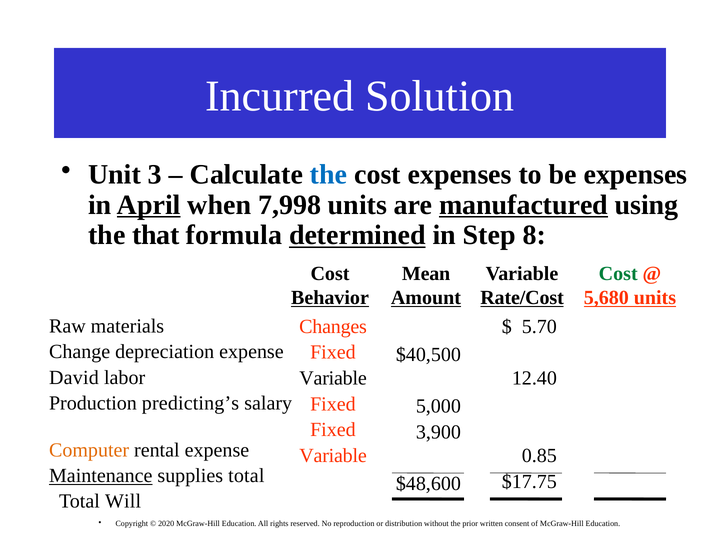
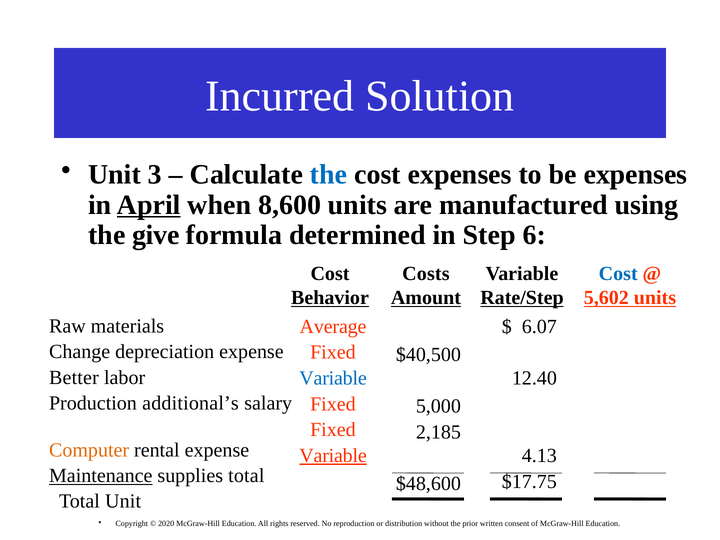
7,998: 7,998 -> 8,600 (290, 205)
manufactured underline: present -> none (524, 205)
that: that -> give (156, 235)
determined underline: present -> none (357, 235)
8: 8 -> 6 (534, 235)
Mean: Mean -> Costs (426, 274)
Cost colour: green -> blue (618, 274)
Rate/Cost: Rate/Cost -> Rate/Step (522, 298)
5,680: 5,680 -> 5,602 (606, 298)
Changes: Changes -> Average (333, 326)
5.70: 5.70 -> 6.07 (539, 326)
David: David -> Better (74, 377)
Variable colour: black -> blue (333, 378)
predicting’s: predicting’s -> additional’s (190, 403)
3,900: 3,900 -> 2,185 (438, 432)
0.85: 0.85 -> 4.13 (539, 456)
Variable underline: none -> present (333, 456)
Total Will: Will -> Unit (123, 501)
